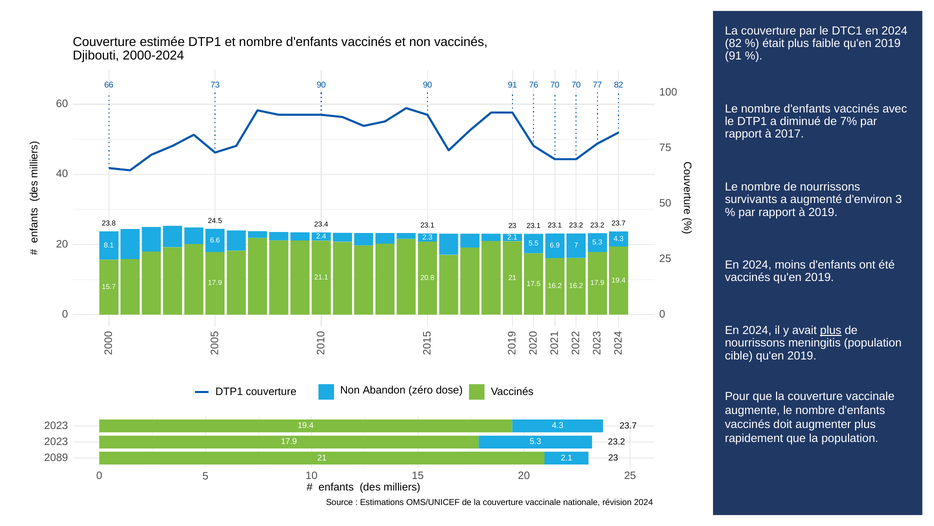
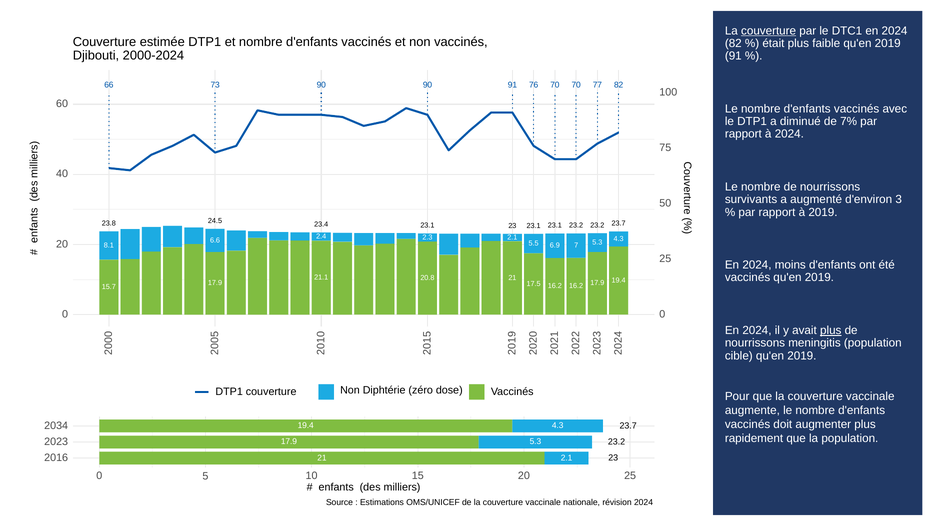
couverture underline: none -> present (769, 31)
à 2017: 2017 -> 2024 (789, 134)
Abandon: Abandon -> Diphtérie (384, 390)
2023: 2023 -> 2034 (56, 425)
2089: 2089 -> 2016 (56, 457)
